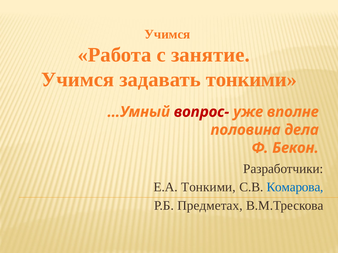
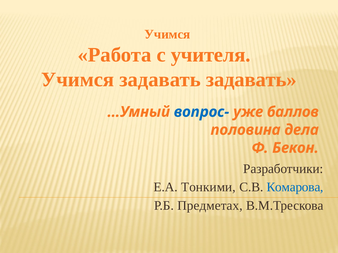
занятие: занятие -> учителя (211, 55)
задавать тонкими: тонкими -> задавать (251, 80)
вопрос- colour: red -> blue (202, 112)
вполне: вполне -> баллов (293, 112)
